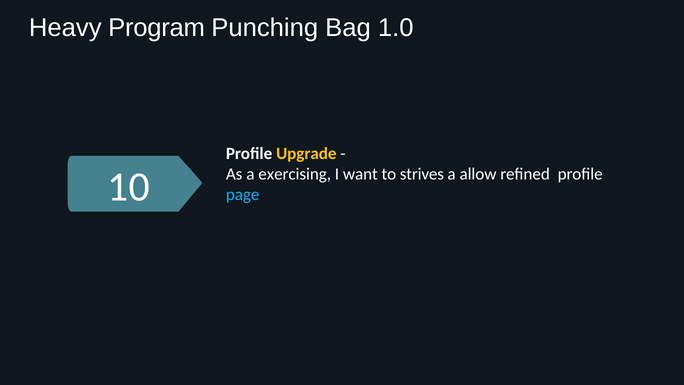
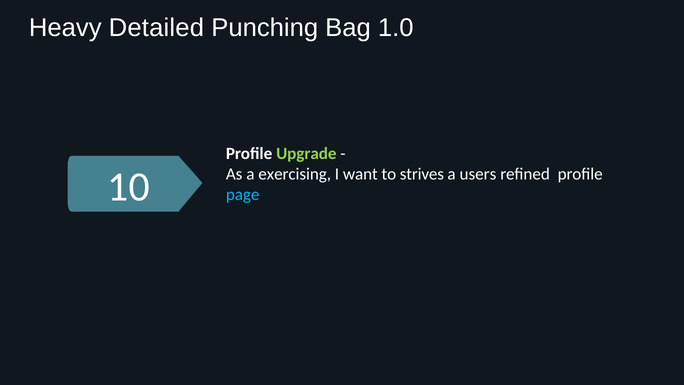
Program: Program -> Detailed (156, 28)
Upgrade colour: yellow -> light green (306, 154)
allow: allow -> users (478, 174)
